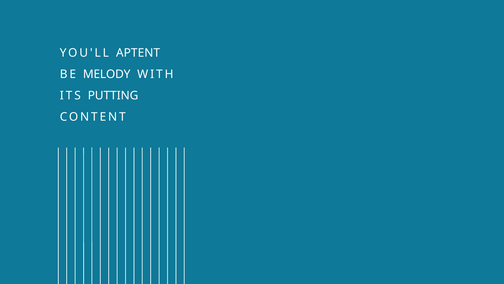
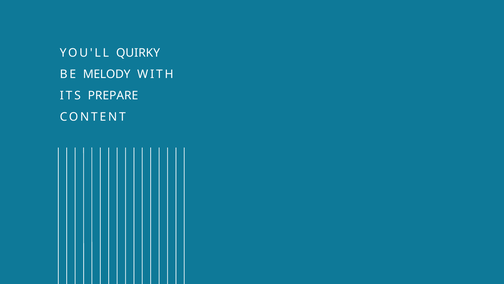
APTENT: APTENT -> QUIRKY (138, 53)
PUTTING: PUTTING -> PREPARE (113, 95)
